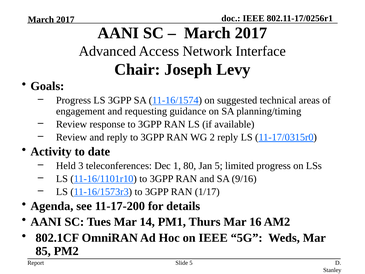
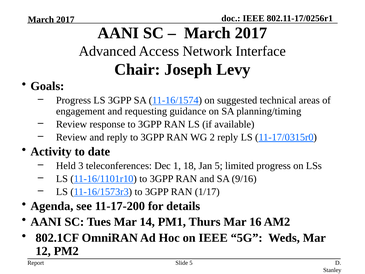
80: 80 -> 18 (190, 166)
85: 85 -> 12 (43, 251)
